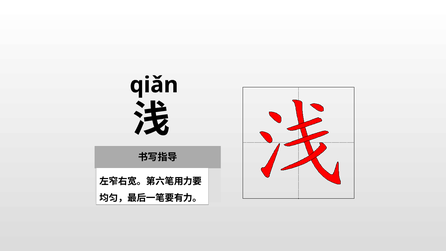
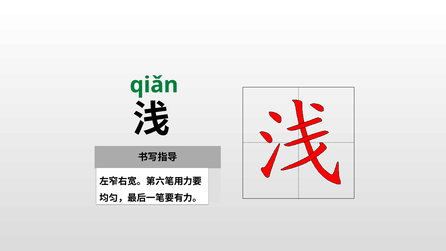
qiǎn colour: black -> green (154, 85)
